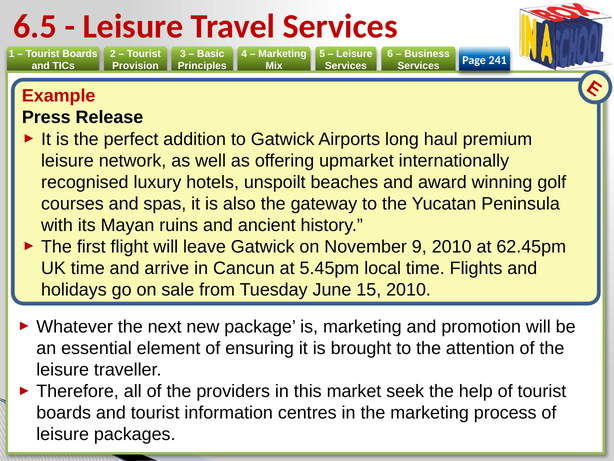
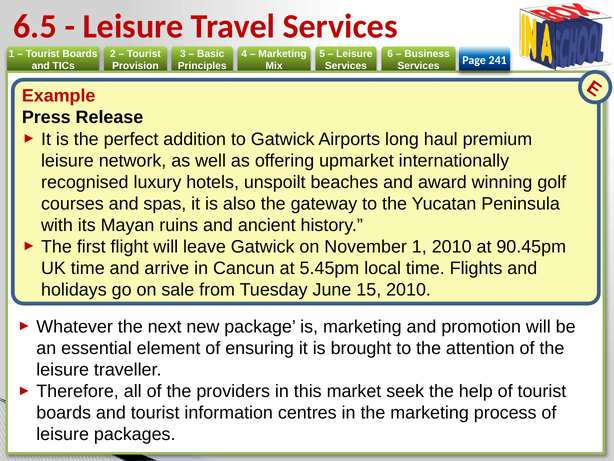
November 9: 9 -> 1 (419, 246)
62.45pm: 62.45pm -> 90.45pm (531, 246)
